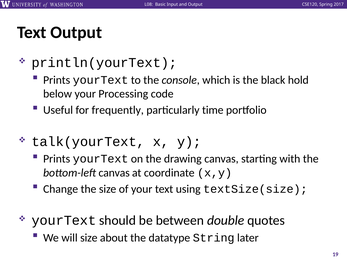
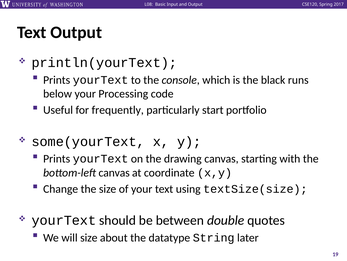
hold: hold -> runs (298, 80)
time: time -> start (213, 110)
talk(yourText: talk(yourText -> some(yourText (88, 141)
